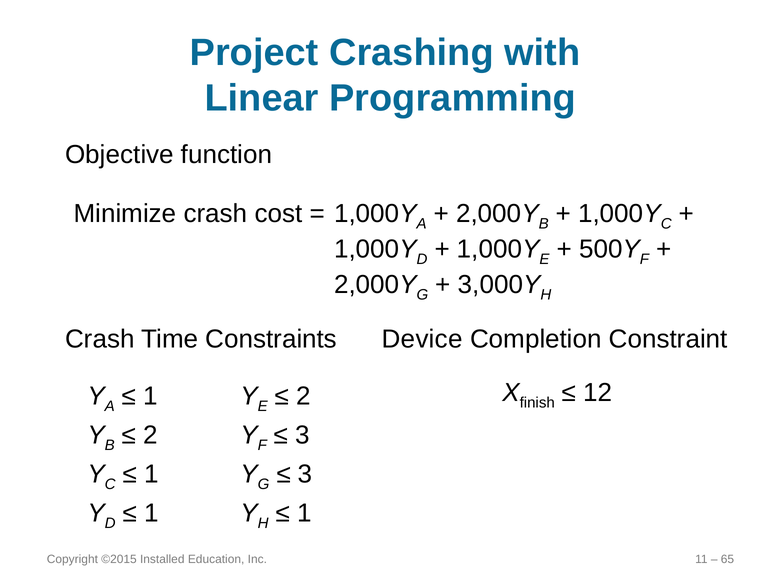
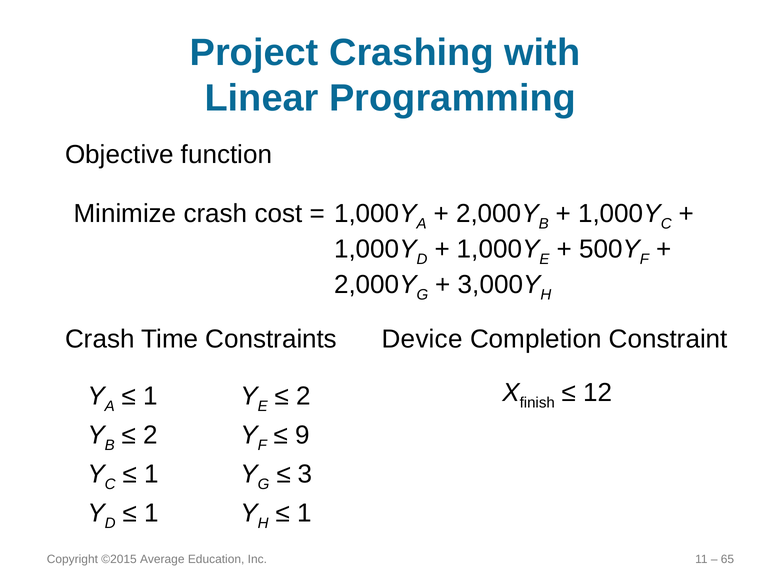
3: 3 -> 9 (303, 435)
Installed: Installed -> Average (162, 559)
